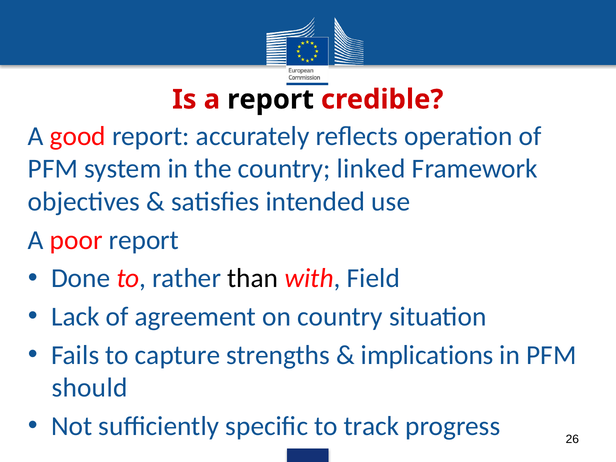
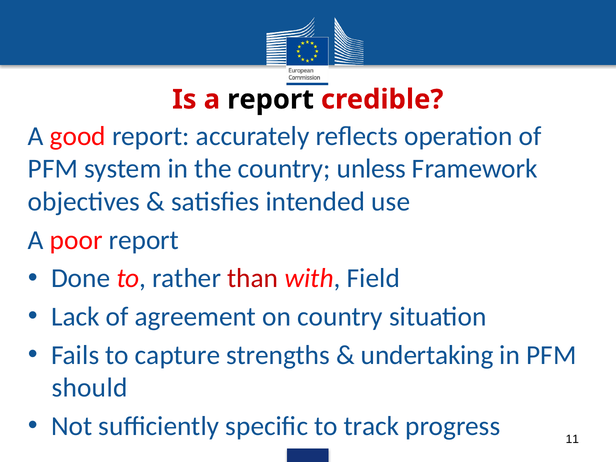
linked: linked -> unless (371, 169)
than colour: black -> red (253, 278)
implications: implications -> undertaking (427, 355)
26: 26 -> 11 (572, 439)
